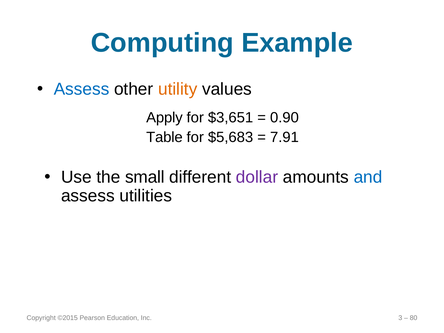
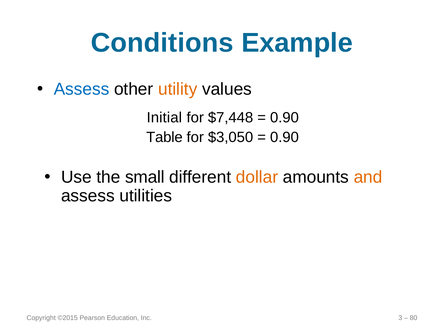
Computing: Computing -> Conditions (162, 43)
Apply: Apply -> Initial (164, 118)
$3,651: $3,651 -> $7,448 (231, 118)
$5,683: $5,683 -> $3,050 (231, 137)
7.91: 7.91 -> 0.90 (284, 137)
dollar colour: purple -> orange (257, 177)
and colour: blue -> orange (368, 177)
